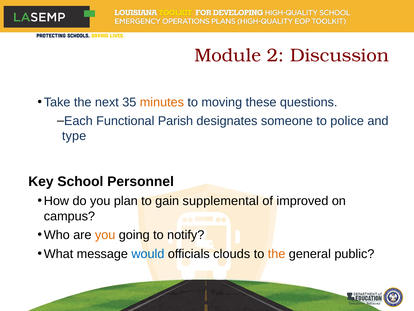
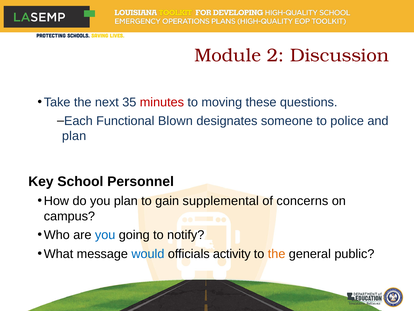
minutes colour: orange -> red (162, 102)
Parish: Parish -> Blown (175, 121)
type: type -> plan (74, 136)
improved: improved -> concerns (302, 201)
you colour: orange -> blue (105, 235)
clouds: clouds -> activity (232, 254)
